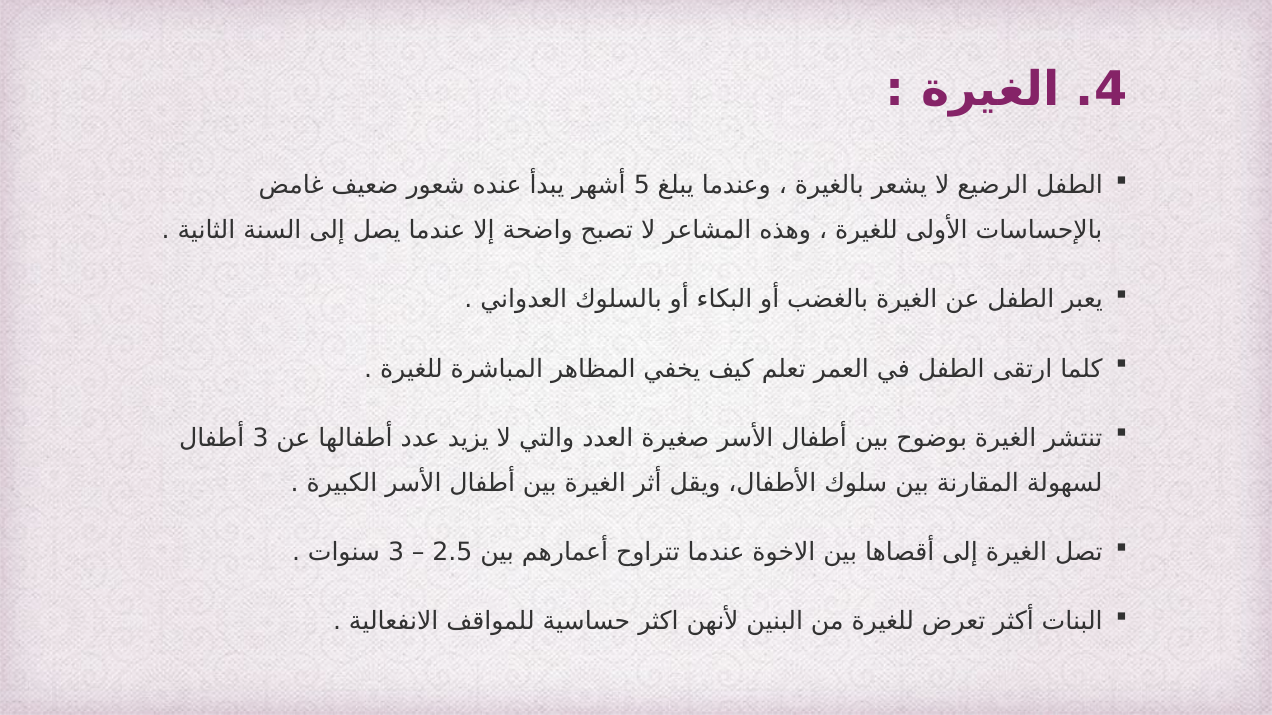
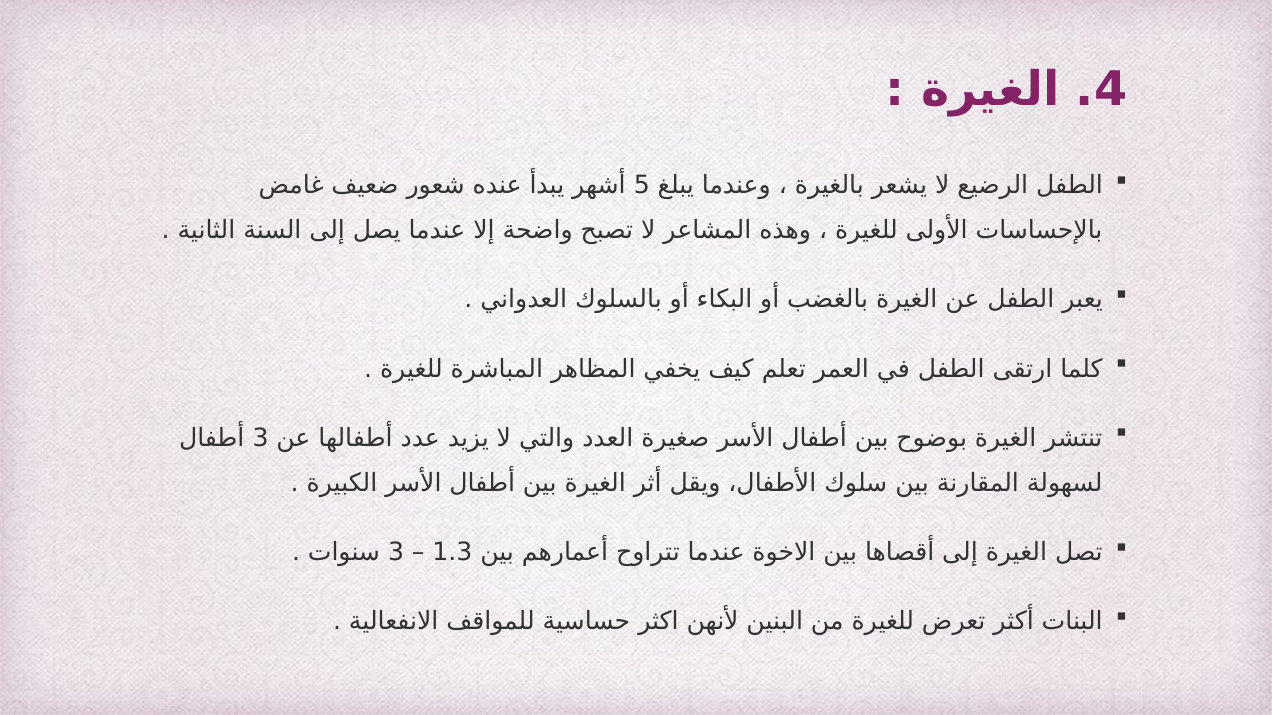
2.5: 2.5 -> 1.3 (452, 553)
